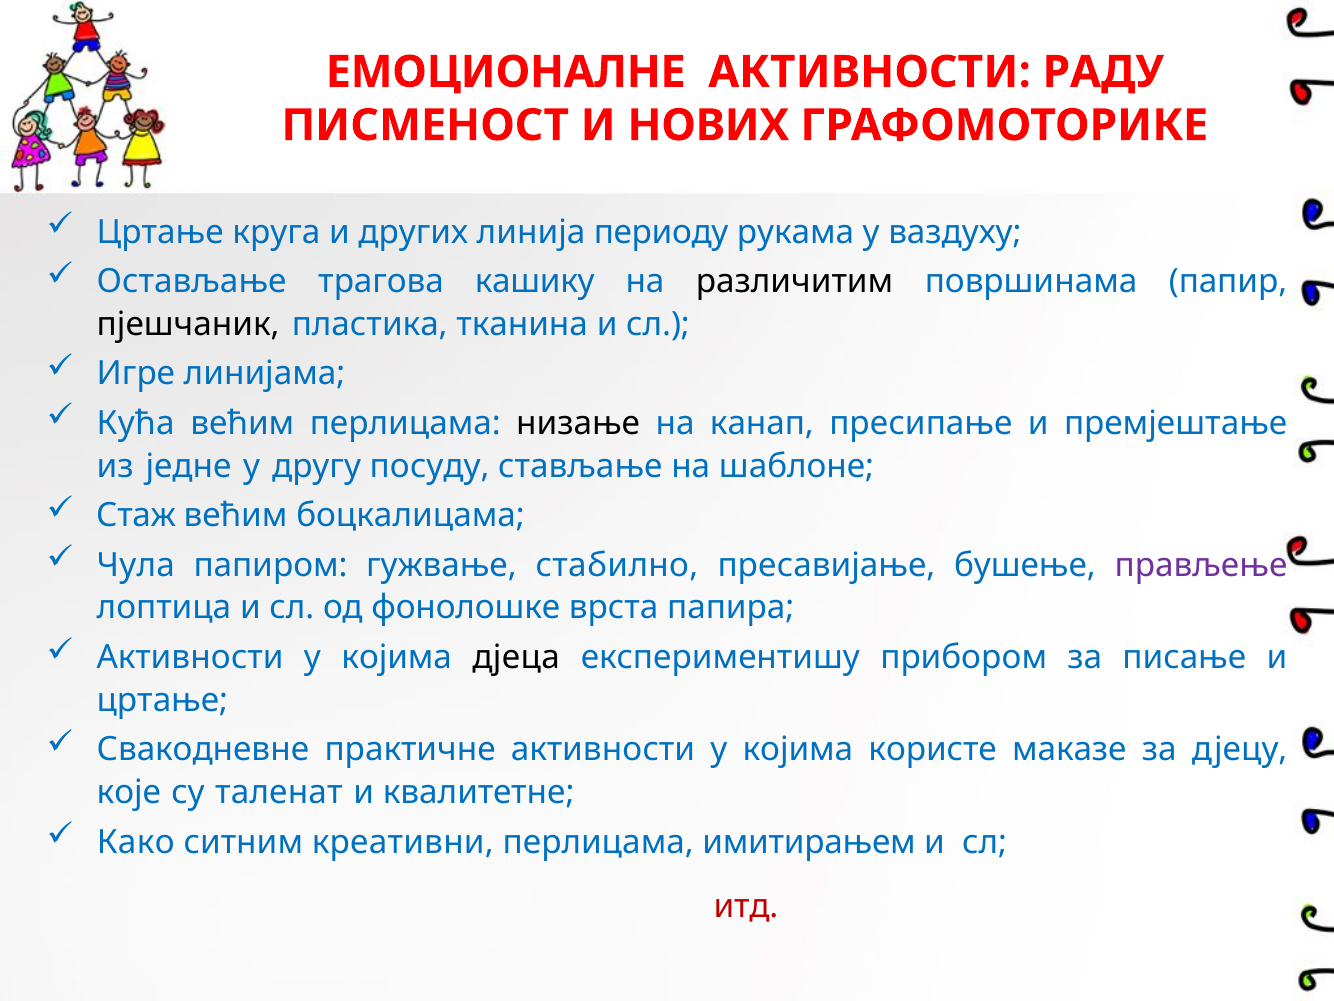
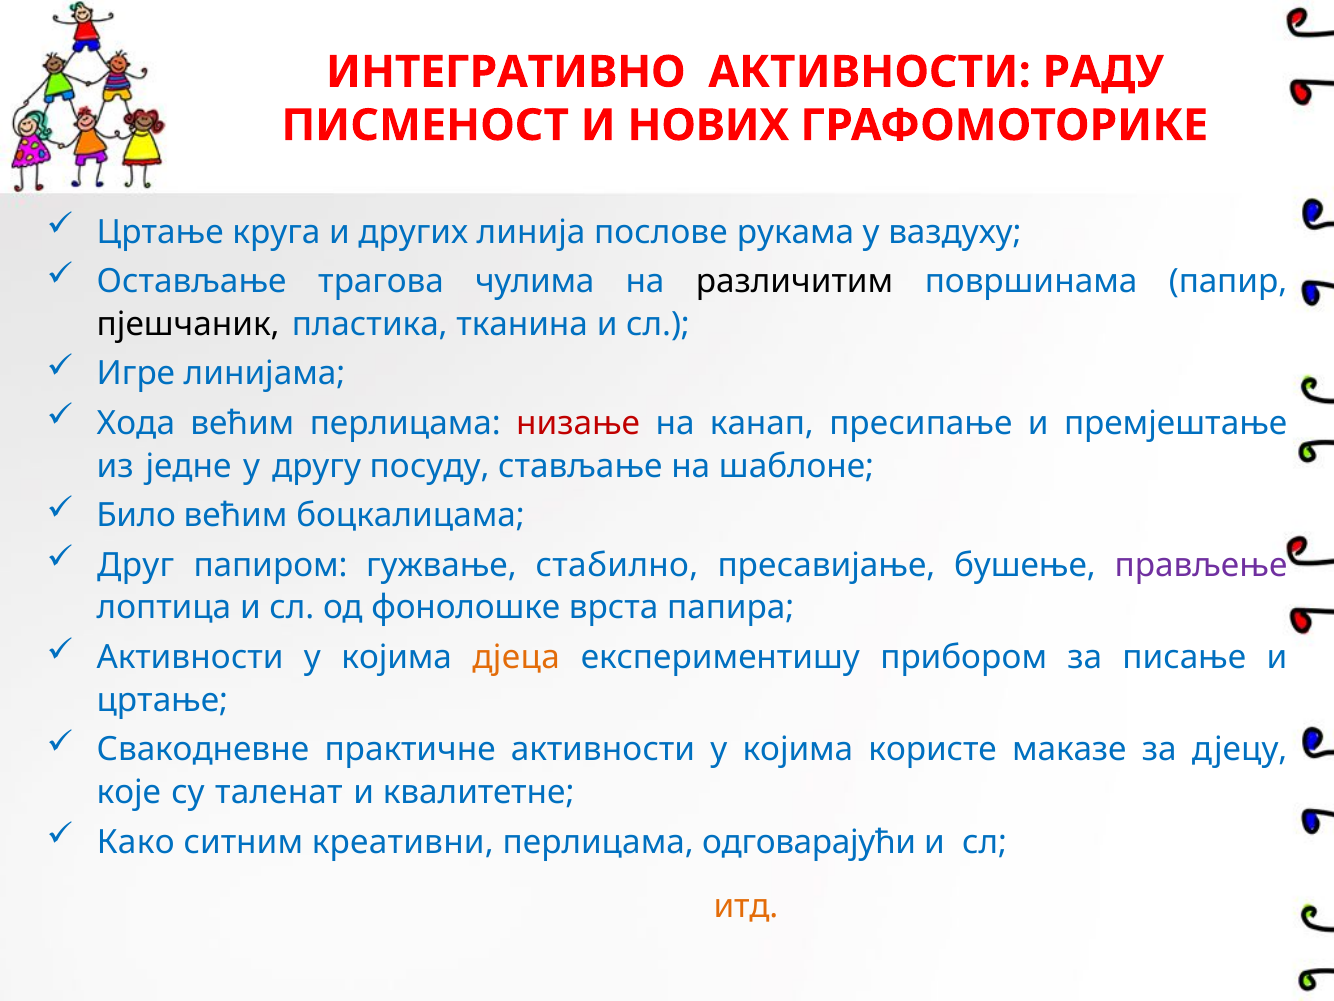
ЕМОЦИОНАЛНЕ: ЕМОЦИОНАЛНЕ -> ИНТЕГРАТИВНО (506, 72)
периоду: периоду -> послове (661, 232)
кашику: кашику -> чулима (535, 281)
Кућа: Кућа -> Хода (136, 423)
низање colour: black -> red (578, 423)
Стаж: Стаж -> Било (136, 515)
Чула: Чула -> Друг (136, 565)
дјеца colour: black -> orange (516, 657)
имитирањем: имитирањем -> одговарајући (809, 842)
итд colour: red -> orange (746, 906)
